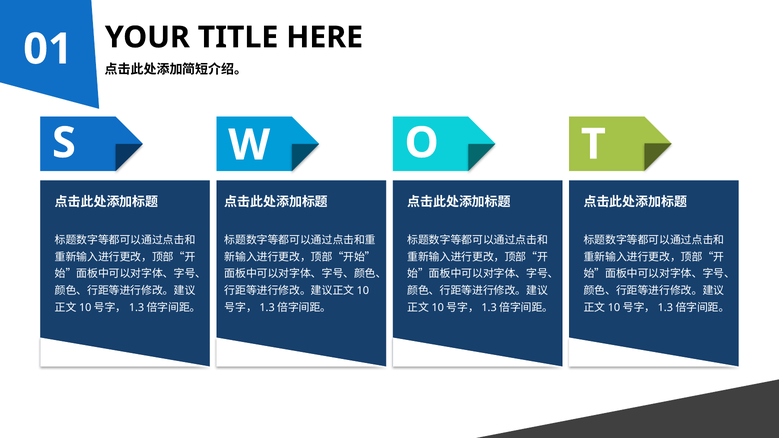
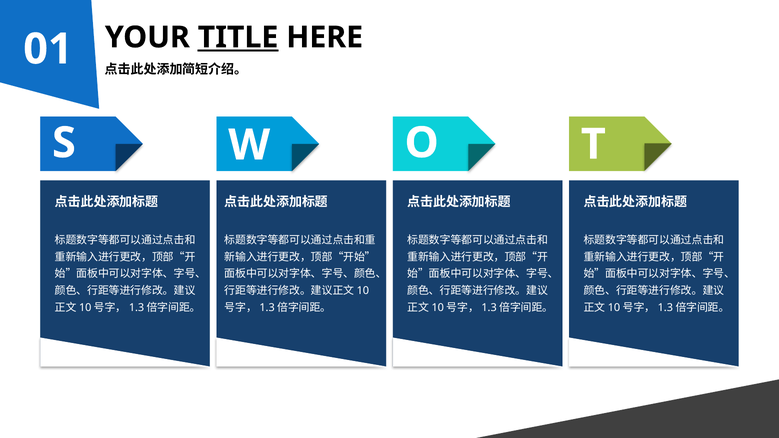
TITLE underline: none -> present (238, 37)
